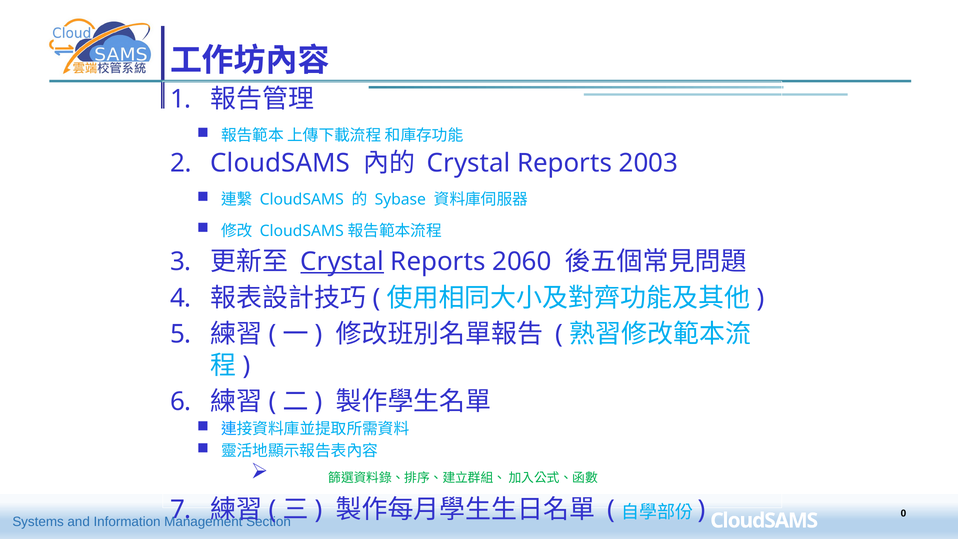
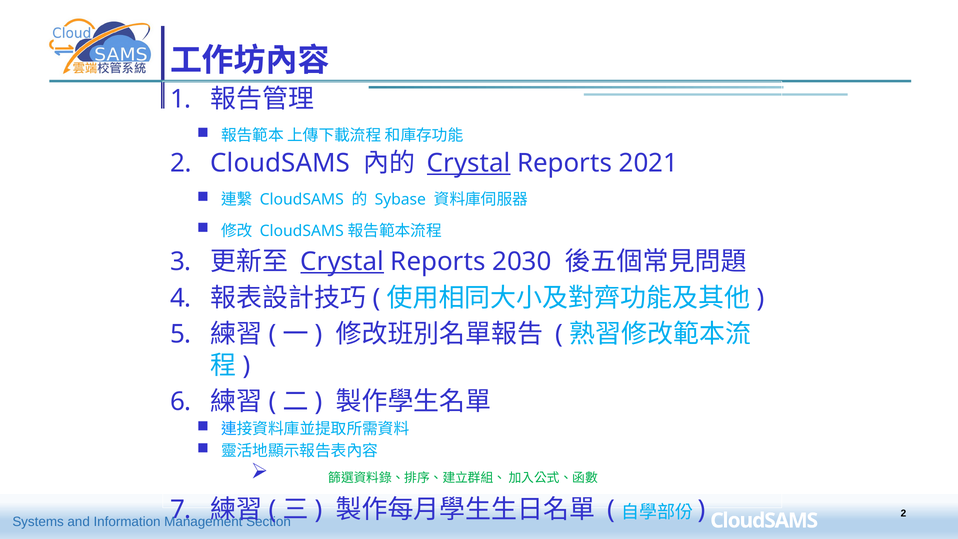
Crystal underline: none -> present (469, 163)
2003: 2003 -> 2021 (648, 163)
2060: 2060 -> 2030 (522, 262)
0: 0 -> 2 (903, 513)
